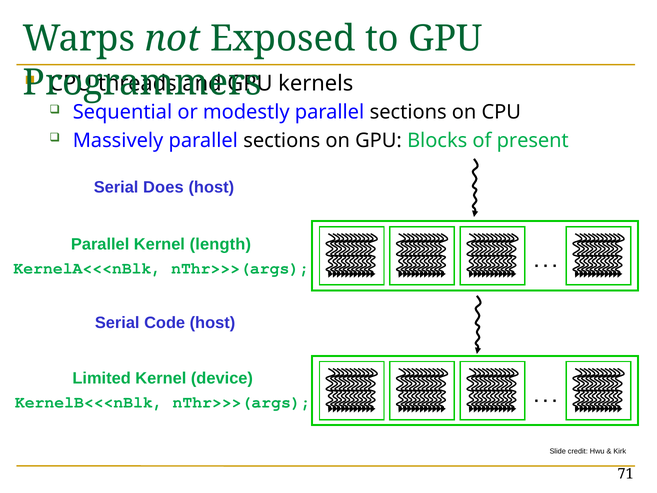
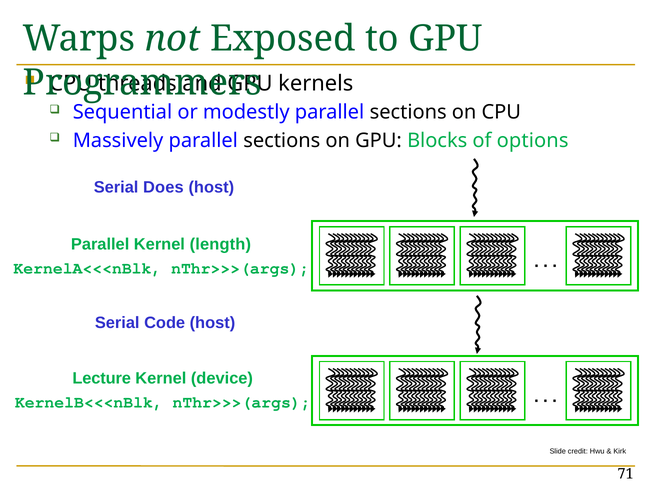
present: present -> options (533, 140)
Limited: Limited -> Lecture (102, 378)
